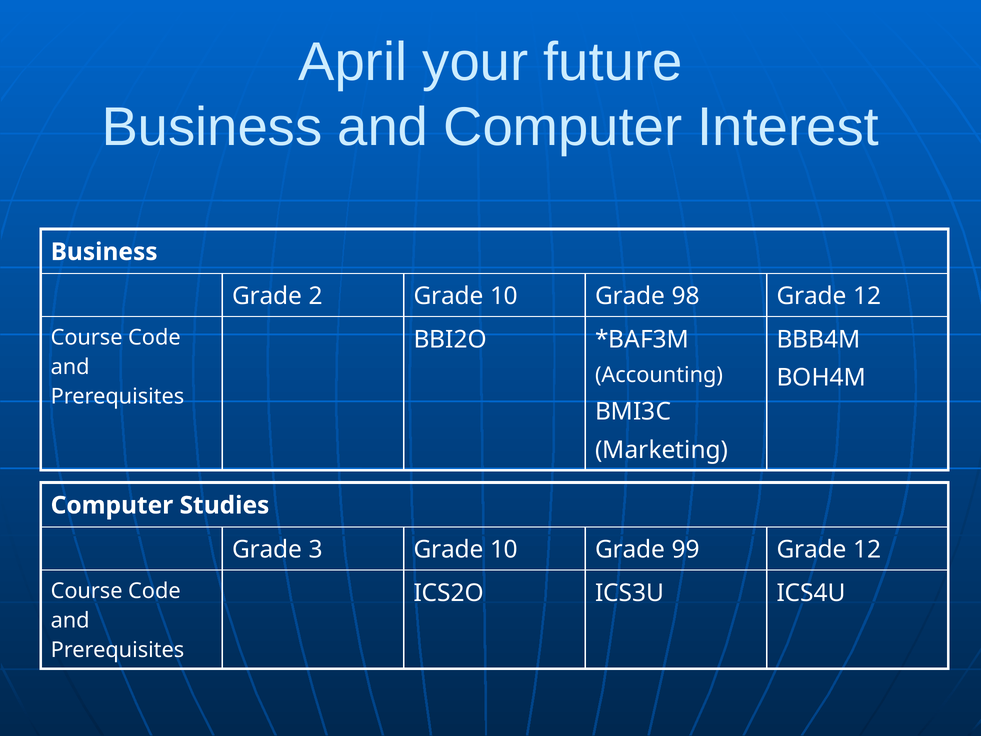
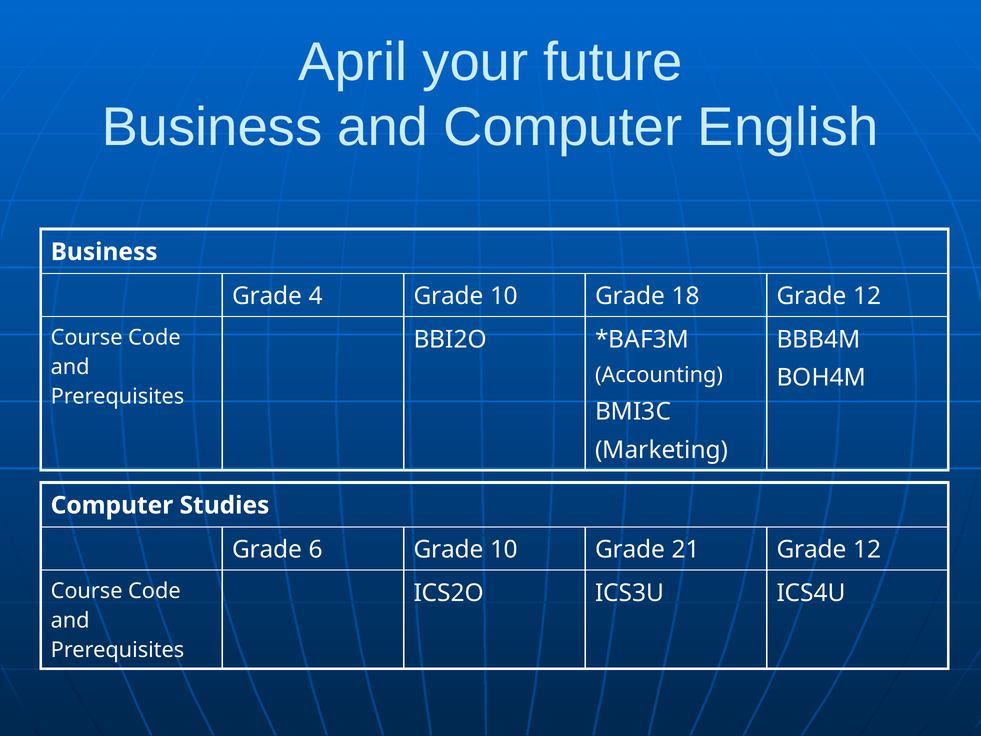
Interest: Interest -> English (788, 127)
2: 2 -> 4 (316, 296)
98: 98 -> 18 (686, 296)
3: 3 -> 6 (316, 550)
99: 99 -> 21 (686, 550)
